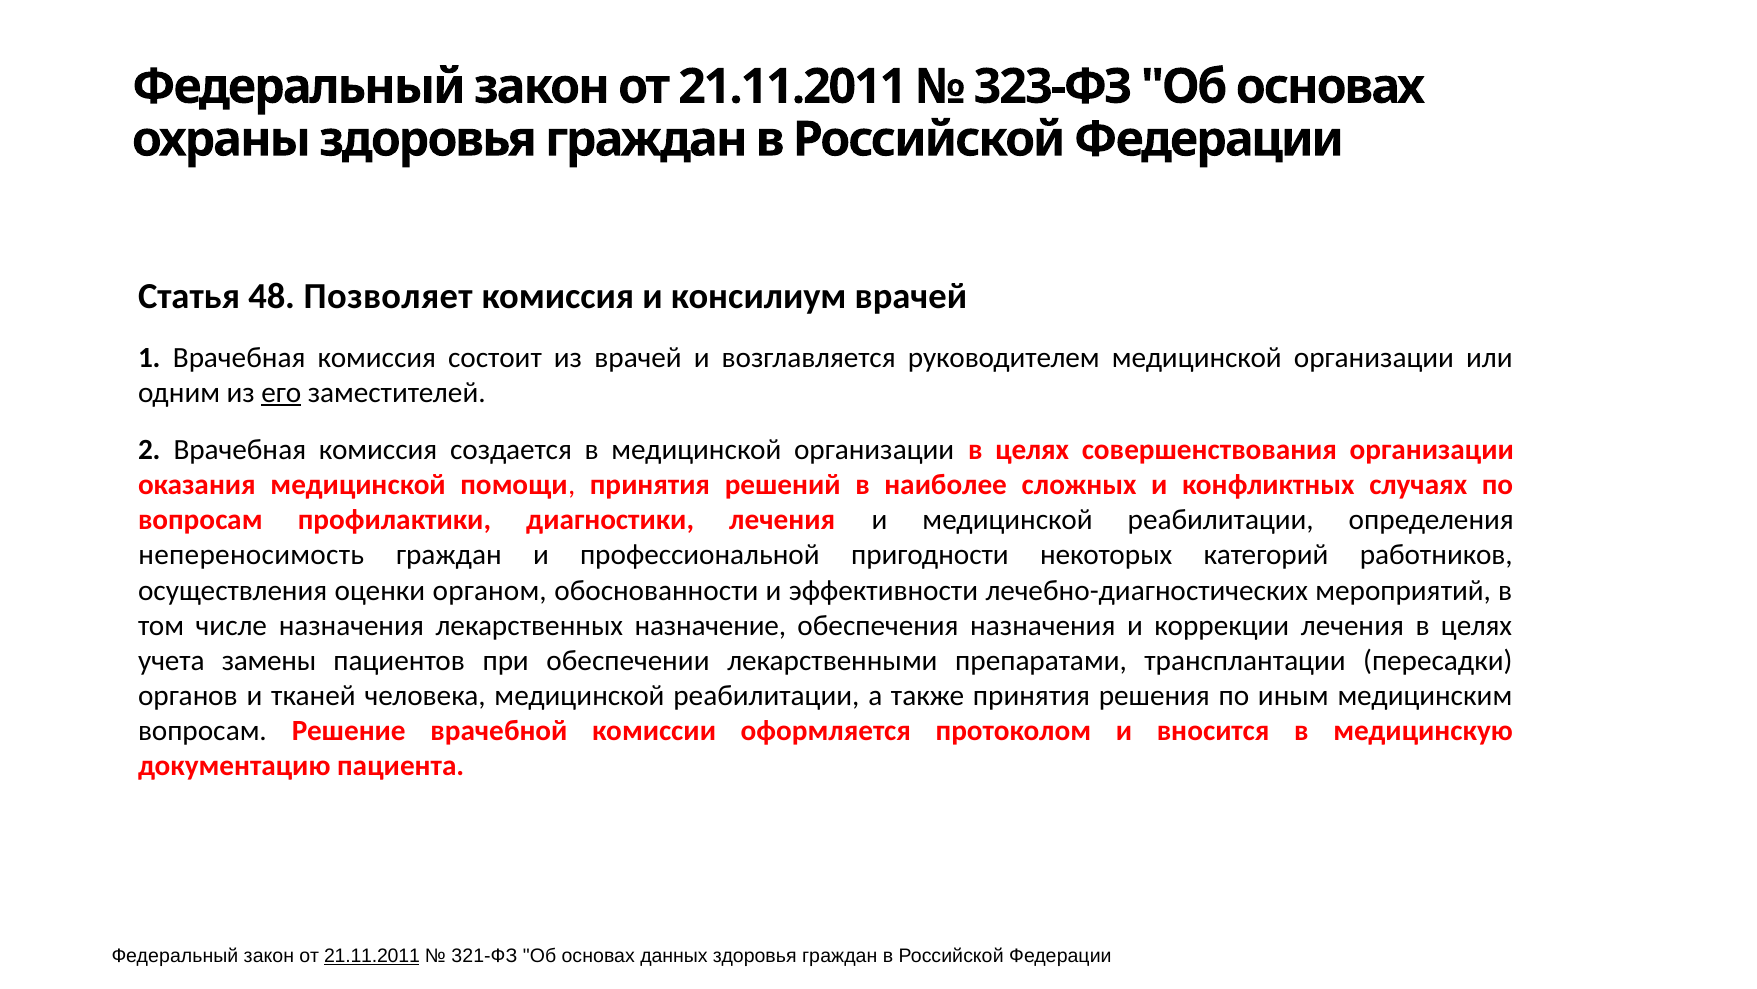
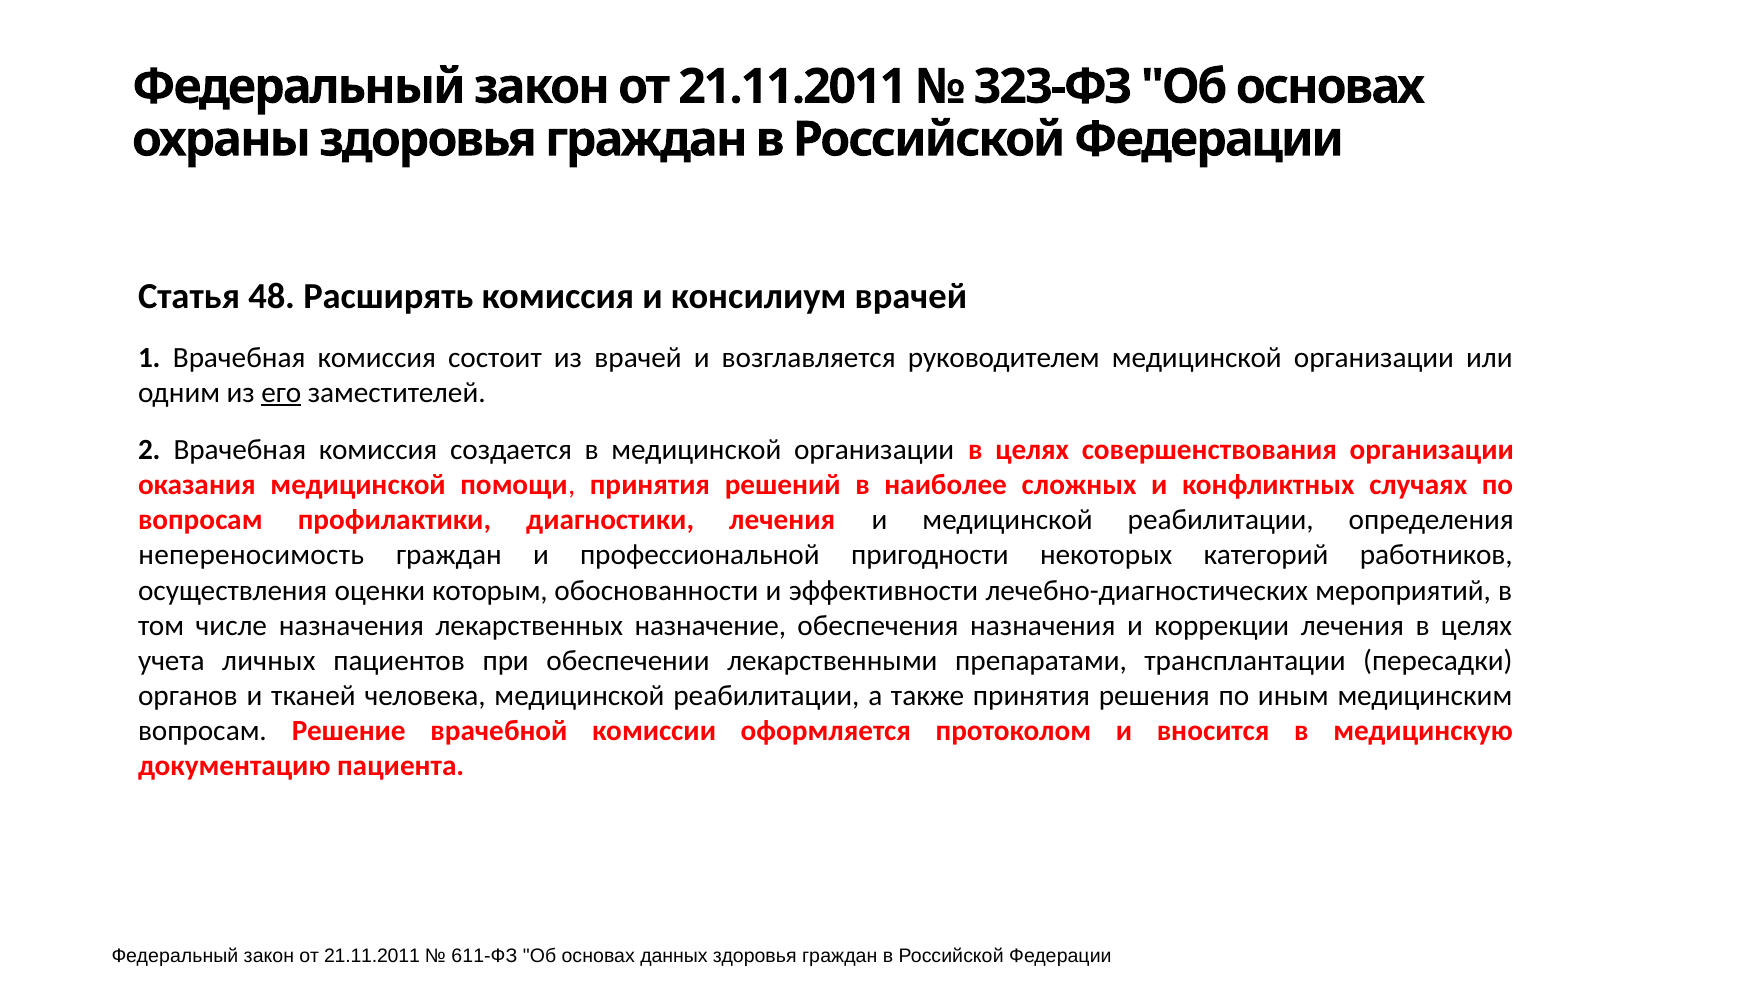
Позволяет: Позволяет -> Расширять (388, 296)
органом: органом -> которым (490, 590)
замены: замены -> личных (269, 660)
21.11.2011 underline: present -> none (372, 955)
321-ФЗ: 321-ФЗ -> 611-ФЗ (484, 955)
